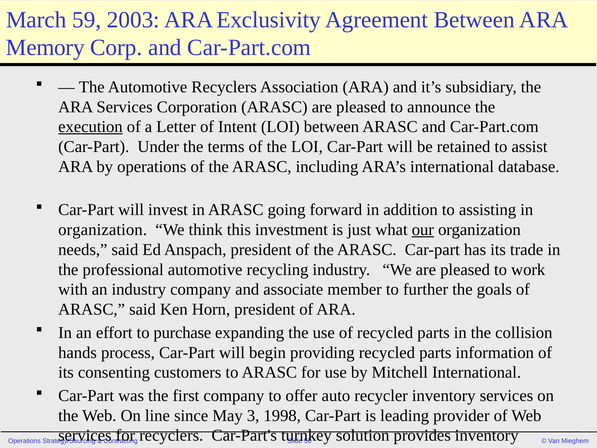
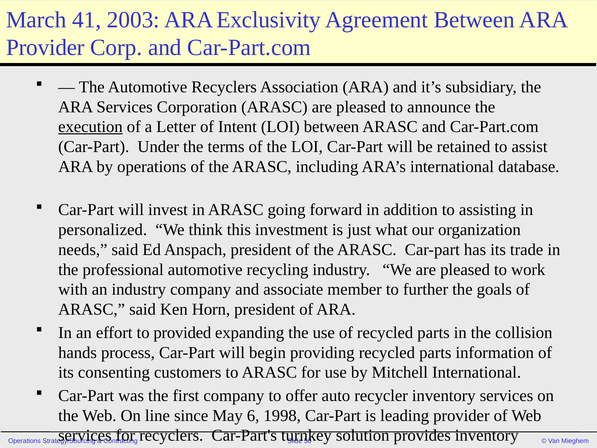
59: 59 -> 41 (87, 20)
Memory: Memory -> Provider (45, 48)
organization: organization -> personalized (103, 230)
our underline: present -> none (423, 230)
purchase: purchase -> provided (182, 332)
3: 3 -> 6 (253, 415)
